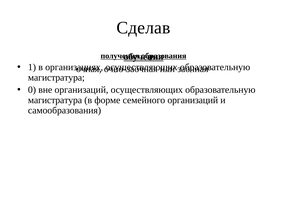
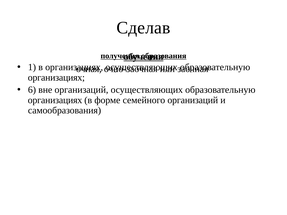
магистратура: магистратура -> организациях (56, 78)
0: 0 -> 6 (32, 90)
магистратура: магистратура -> организациях (55, 100)
